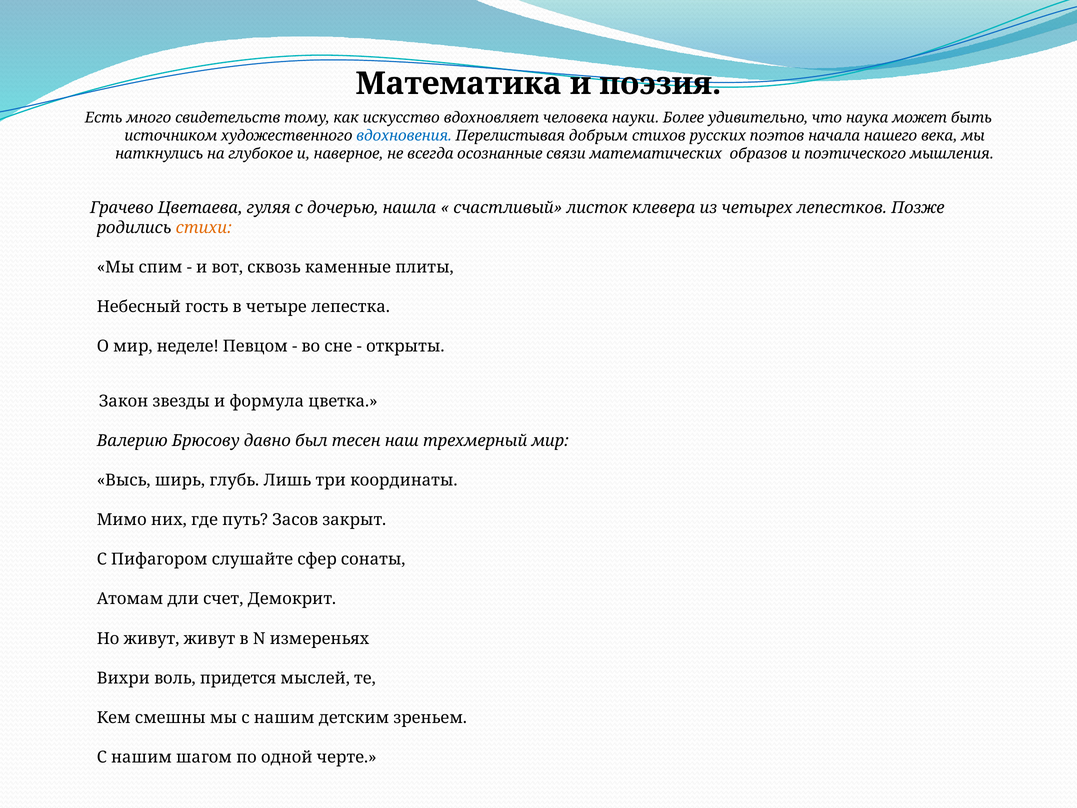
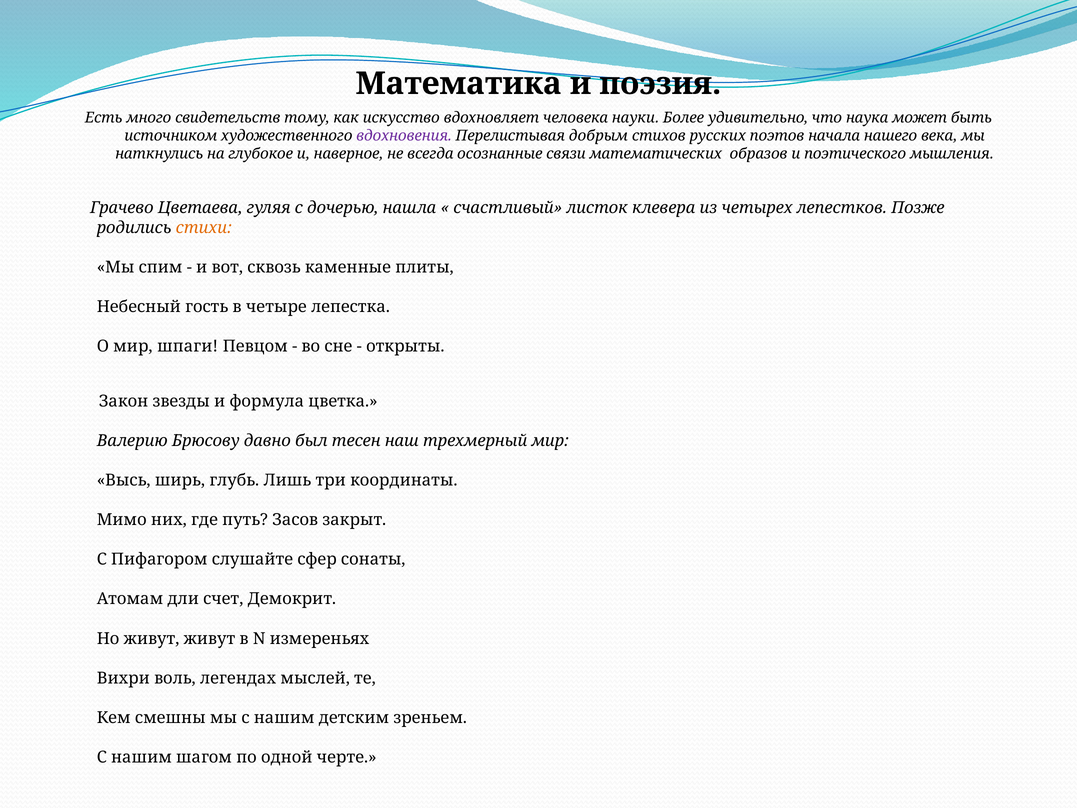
вдохновения colour: blue -> purple (404, 136)
неделе: неделе -> шпаги (188, 346)
придется: придется -> легендах (238, 678)
